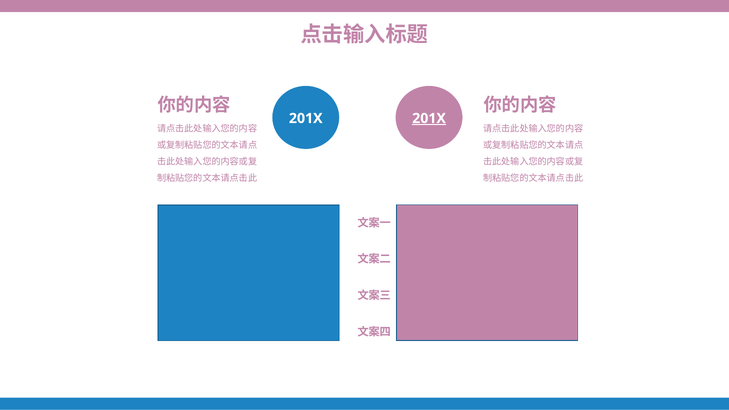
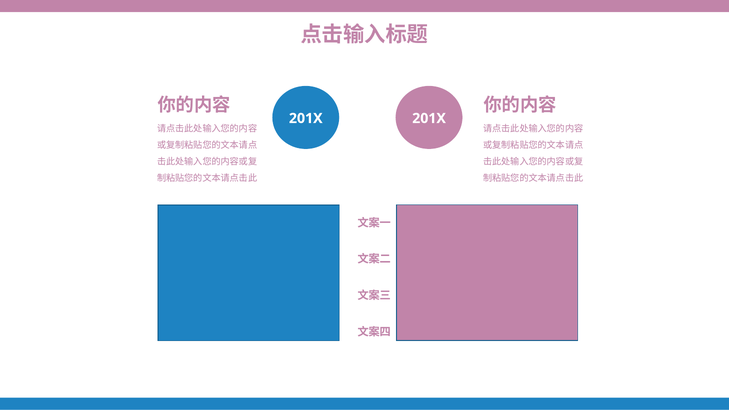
201X underline: present -> none (429, 118)
